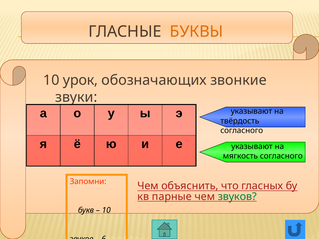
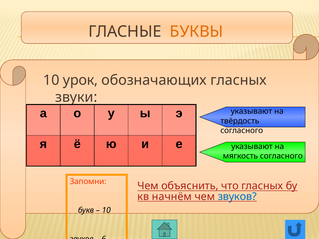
обозначающих звонкие: звонкие -> гласных (238, 80)
парные: парные -> начнём (172, 197)
звуков colour: green -> blue (237, 197)
